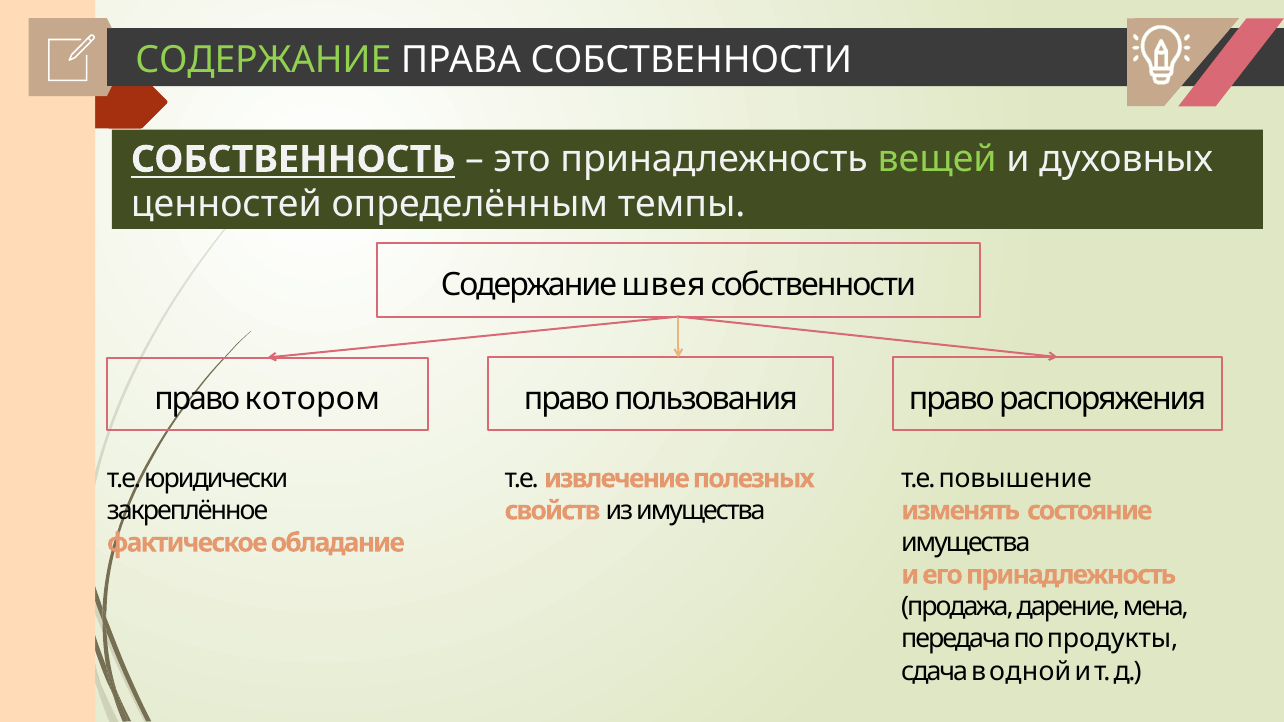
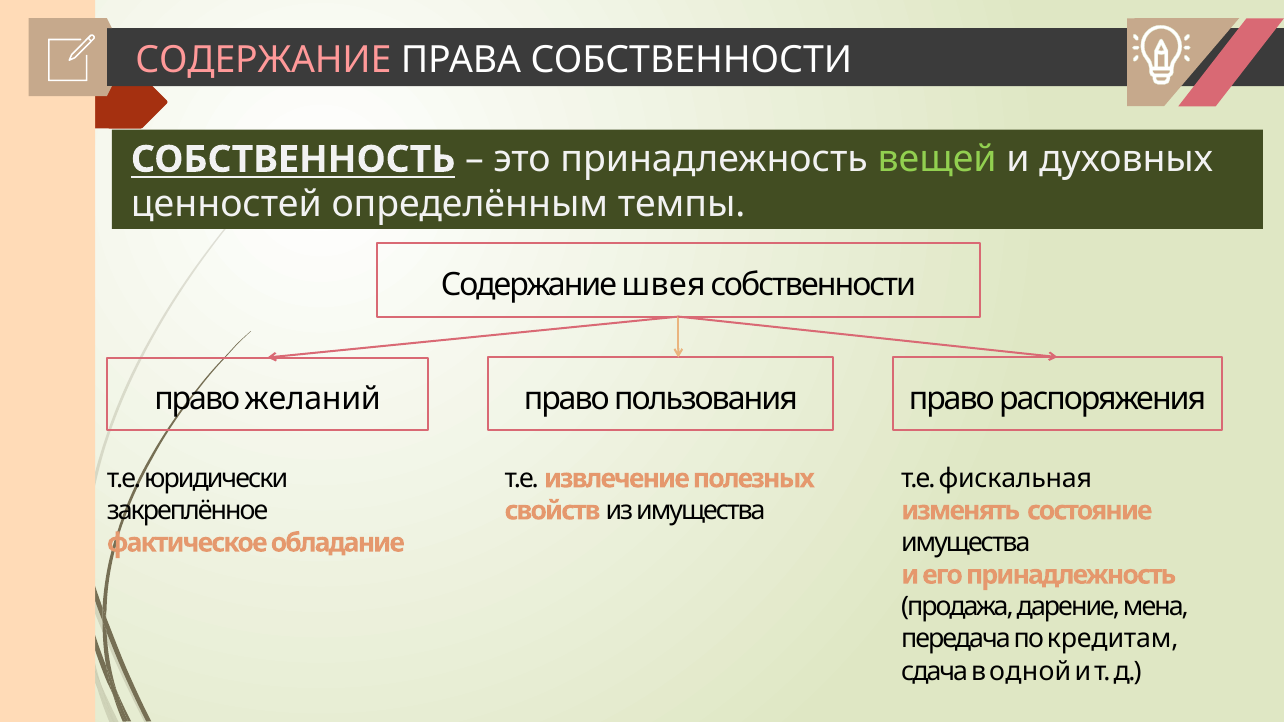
СОДЕРЖАНИЕ colour: light green -> pink (263, 60)
котором: котором -> желаний (313, 399)
повышение: повышение -> фискальная (1015, 479)
продукты: продукты -> кредитам (1113, 639)
